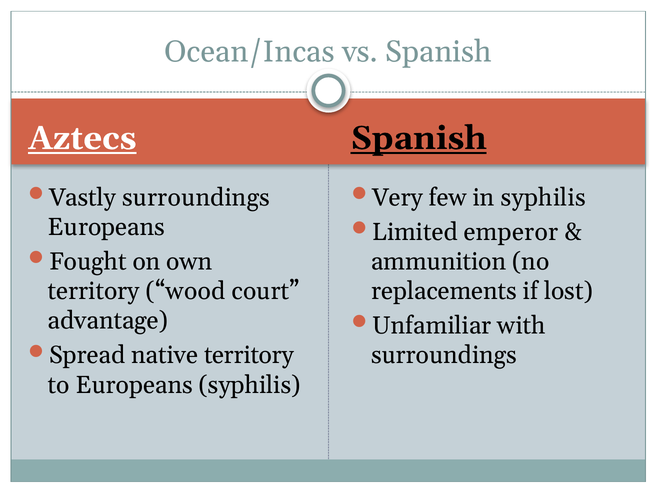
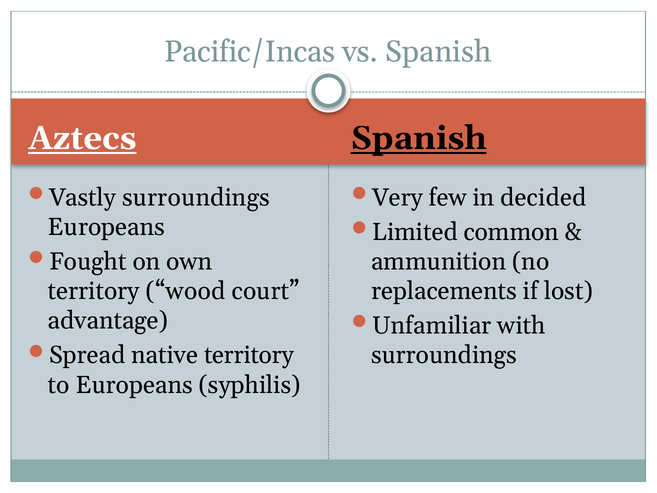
Ocean/Incas: Ocean/Incas -> Pacific/Incas (250, 52)
in syphilis: syphilis -> decided (543, 197)
emperor: emperor -> common (511, 232)
